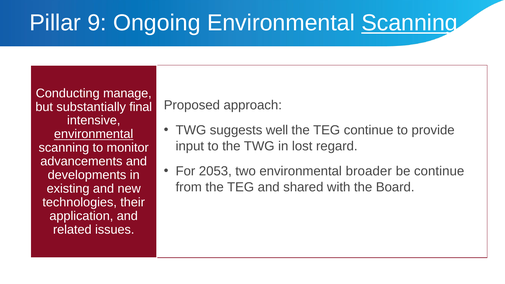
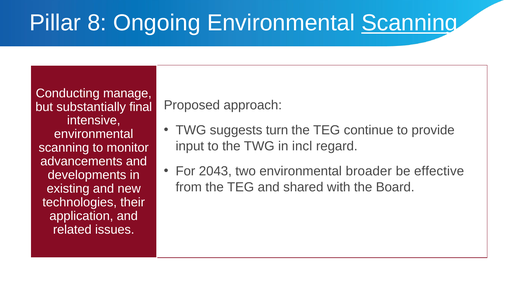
9: 9 -> 8 (97, 23)
well: well -> turn (277, 130)
environmental underline: present -> none (94, 134)
lost: lost -> incl (302, 146)
2053: 2053 -> 2043 (215, 171)
be continue: continue -> effective (439, 171)
